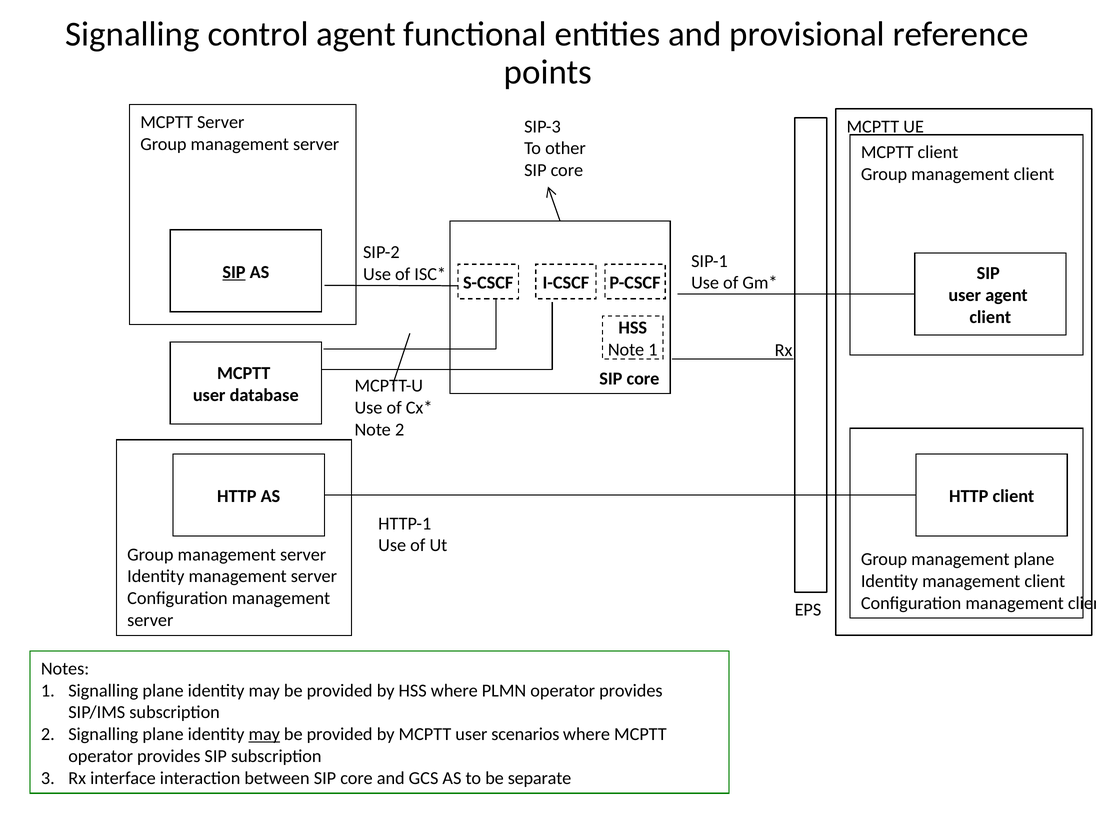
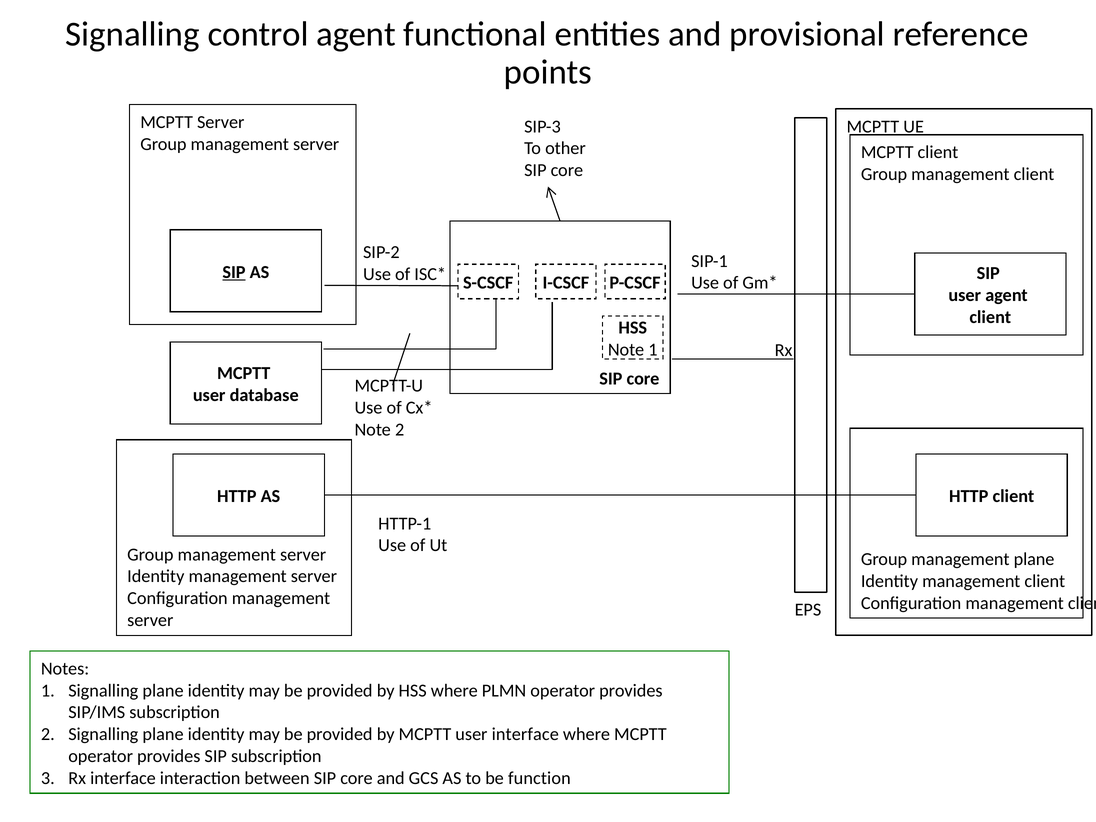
may underline: present -> none (264, 734)
user scenarios: scenarios -> interface (525, 734)
separate: separate -> function (539, 778)
